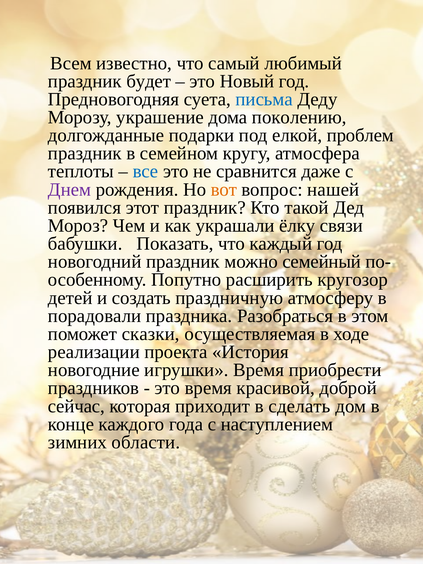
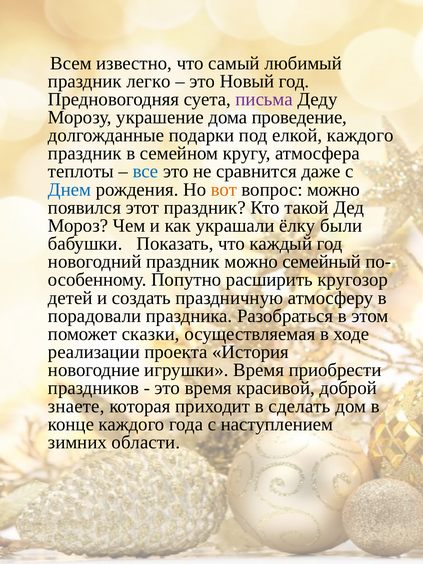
будет: будет -> легко (149, 81)
письма colour: blue -> purple (264, 99)
поколению: поколению -> проведение (299, 117)
елкой проблем: проблем -> каждого (360, 135)
Днем colour: purple -> blue (70, 190)
вопрос нашей: нашей -> можно (334, 190)
связи: связи -> были (341, 226)
сейчас: сейчас -> знаете (76, 406)
